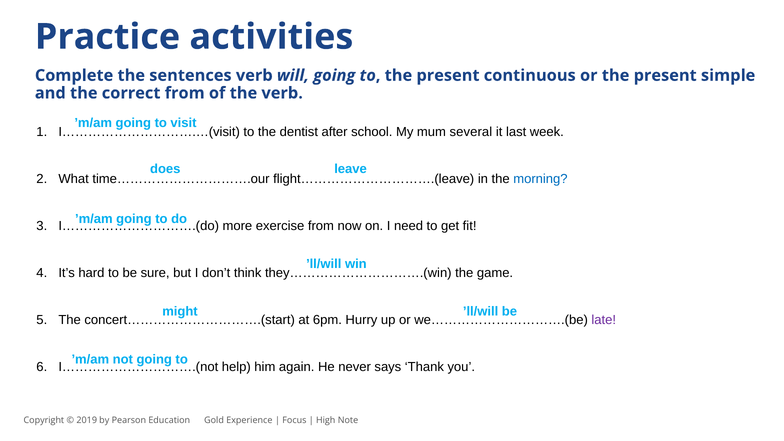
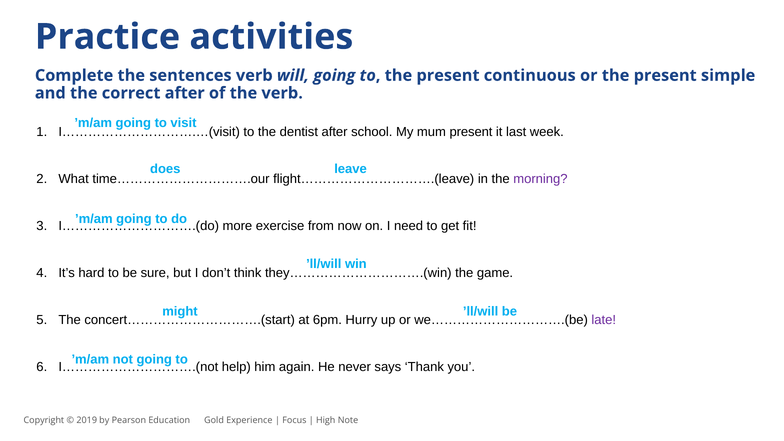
correct from: from -> after (185, 93)
mum several: several -> present (471, 132)
morning colour: blue -> purple (540, 179)
